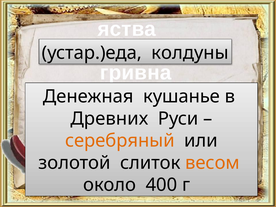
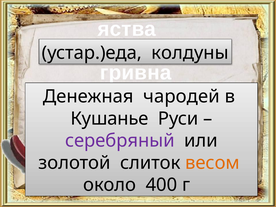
кушанье: кушанье -> чародей (181, 96)
Древних: Древних -> Кушанье (109, 119)
серебряный colour: orange -> purple (120, 141)
